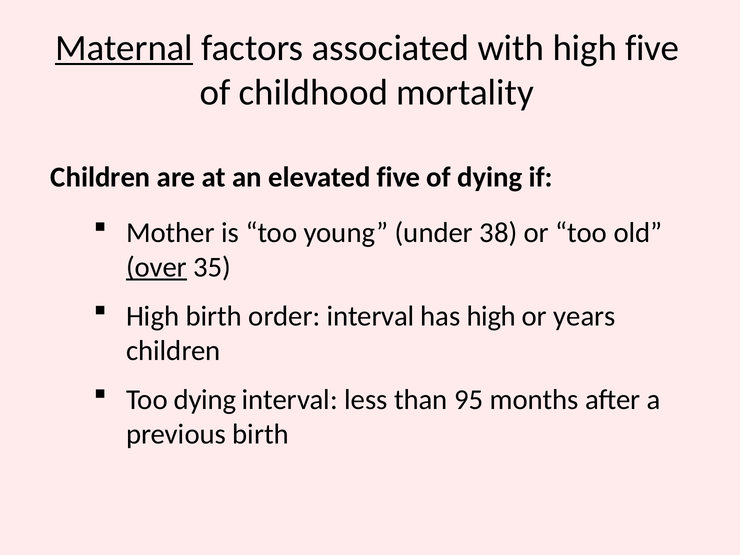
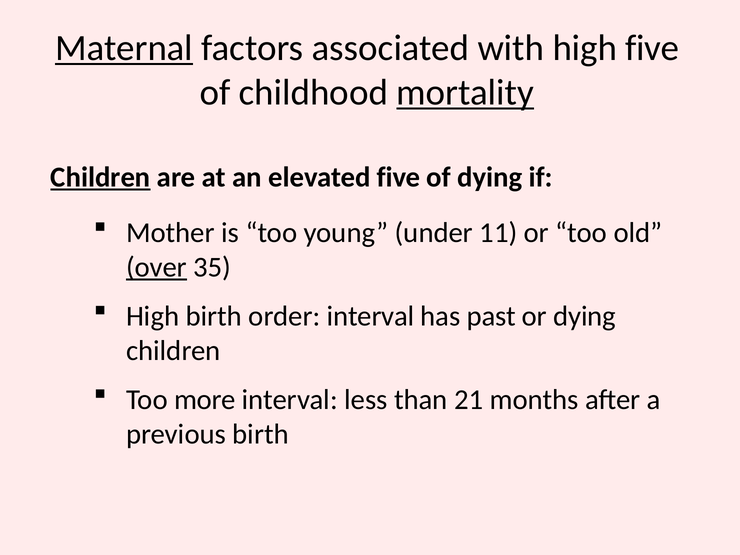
mortality underline: none -> present (465, 93)
Children underline: none -> present (100, 177)
38: 38 -> 11 (498, 233)
has high: high -> past (491, 316)
or years: years -> dying (585, 316)
Too dying: dying -> more (205, 400)
95: 95 -> 21 (469, 400)
